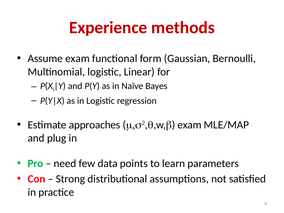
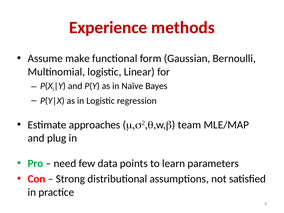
Assume exam: exam -> make (78, 59)
m,s2,q,w,b exam: exam -> team (189, 125)
